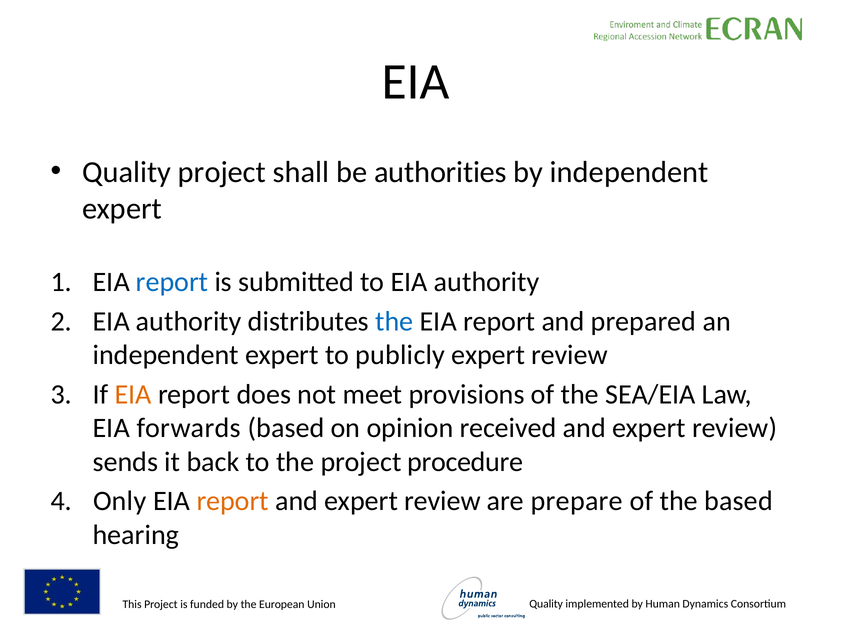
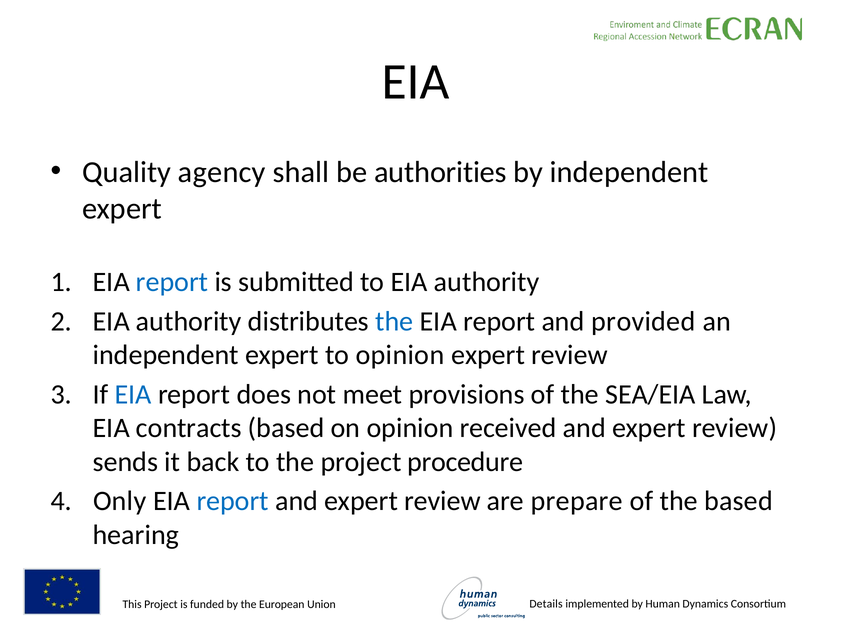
Quality project: project -> agency (222, 172)
prepared: prepared -> provided (643, 322)
to publicly: publicly -> opinion (400, 355)
EIA colour: orange -> blue (133, 395)
forwards: forwards -> contracts (189, 428)
report colour: orange -> blue (233, 501)
Quality: Quality -> Details (546, 604)
